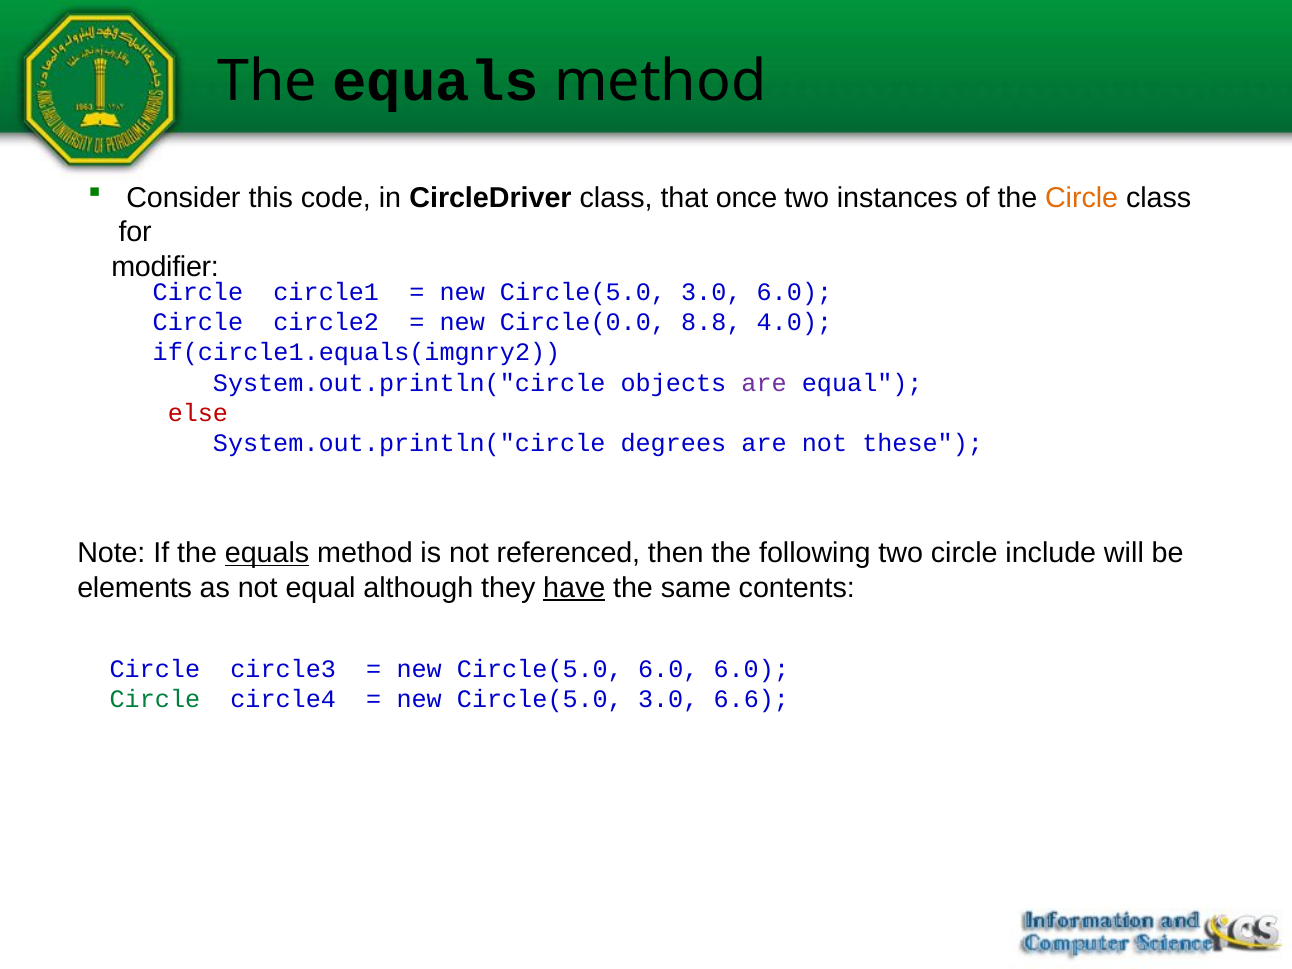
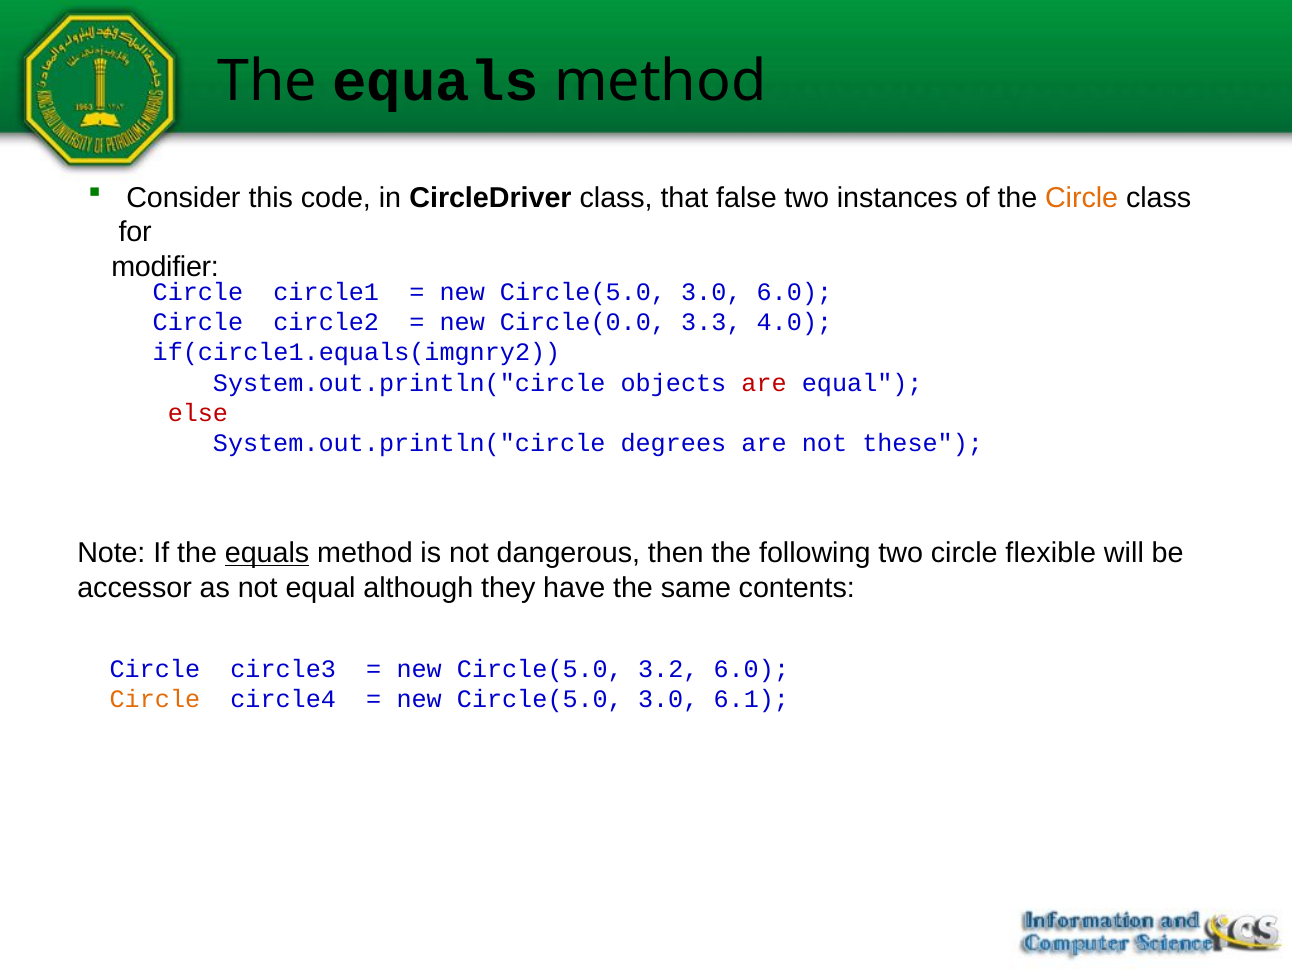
once: once -> false (746, 198)
8.8: 8.8 -> 3.3 (711, 323)
are colour: purple -> red (764, 383)
referenced: referenced -> dangerous (568, 553)
include: include -> flexible (1051, 553)
elements: elements -> accessor (135, 588)
have underline: present -> none (574, 588)
Circle(5.0 6.0: 6.0 -> 3.2 (668, 669)
Circle colour: green -> orange (155, 699)
6.6: 6.6 -> 6.1 (751, 699)
